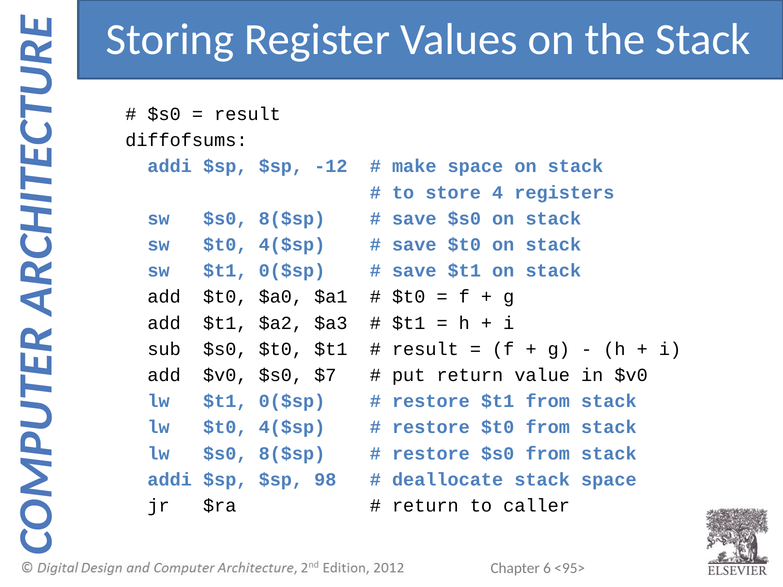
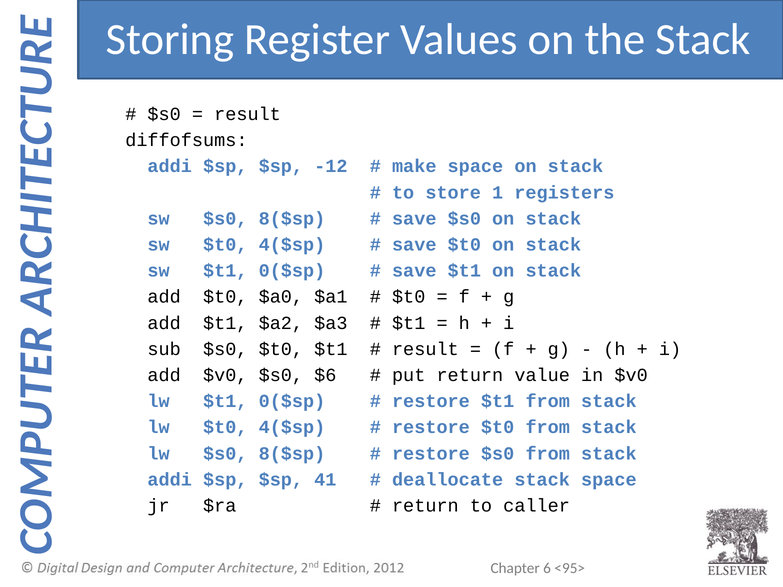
4: 4 -> 1 (498, 193)
$7: $7 -> $6 (325, 375)
98: 98 -> 41 (325, 480)
